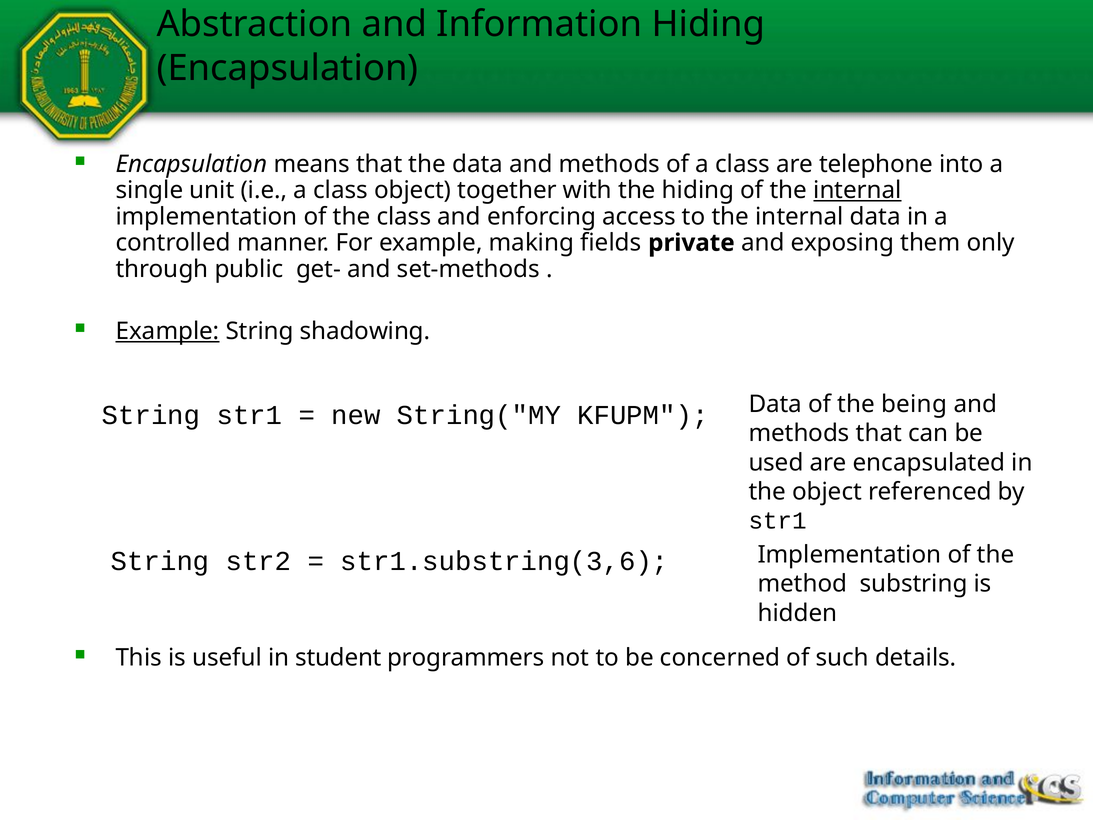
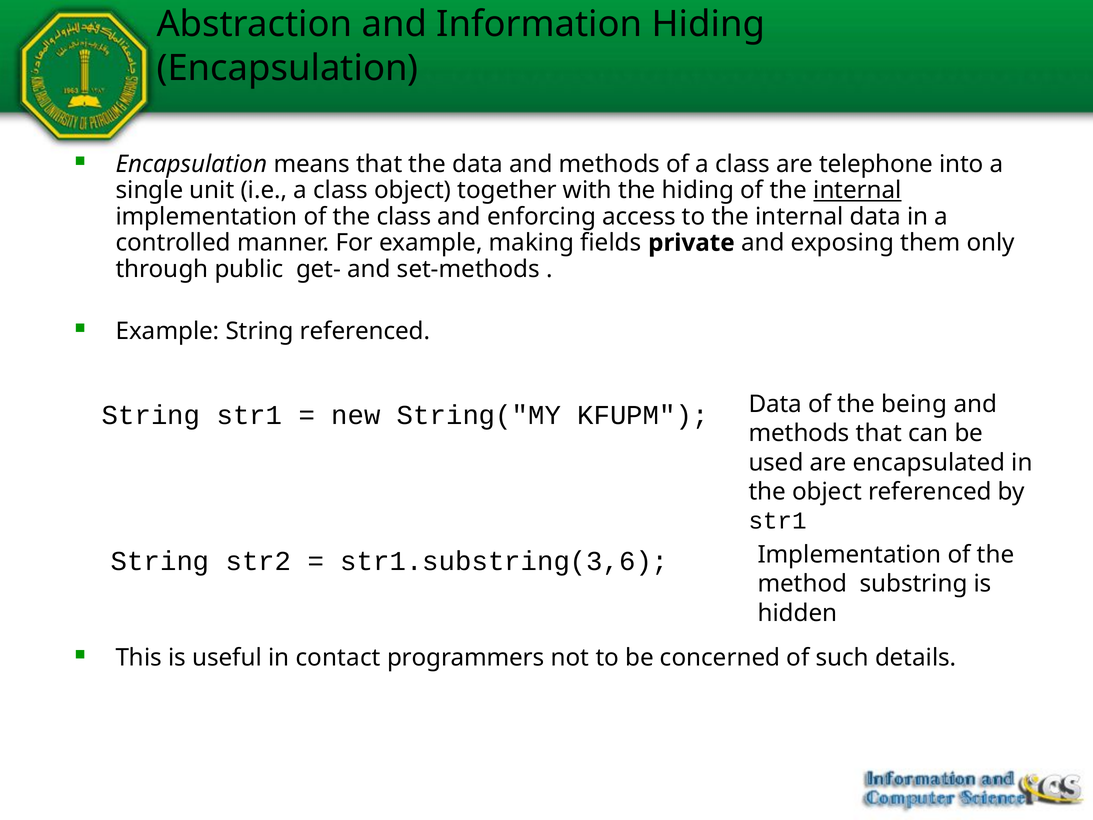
Example underline: present -> none (168, 331)
String shadowing: shadowing -> referenced (365, 331)
student: student -> contact (338, 657)
